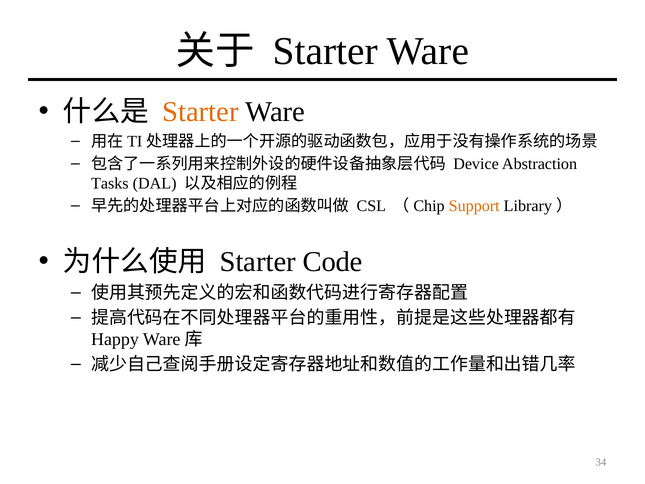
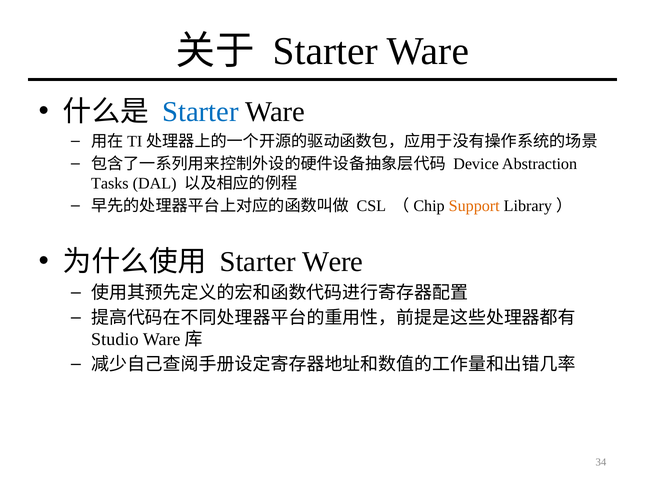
Starter colour: orange -> blue (200, 112)
Code: Code -> Were (333, 262)
Happy: Happy -> Studio (115, 339)
